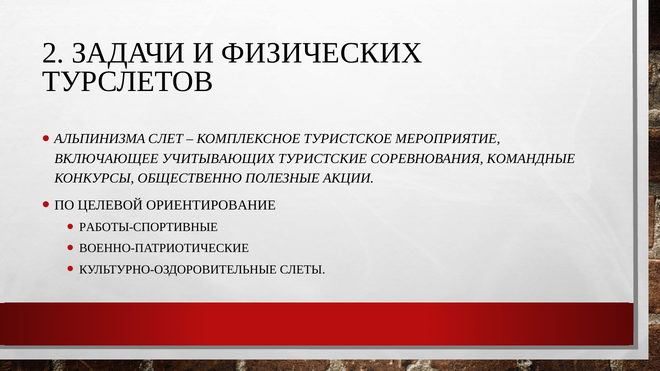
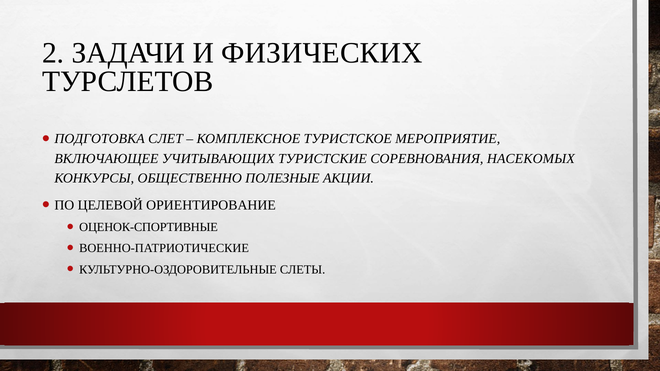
АЛЬПИНИЗМА: АЛЬПИНИЗМА -> ПОДГОТОВКА (100, 139)
КОМАНДНЫЕ: КОМАНДНЫЕ -> НАСЕКОМЫХ (531, 159)
РАБОТЫ-СПОРТИВНЫЕ: РАБОТЫ-СПОРТИВНЫЕ -> ОЦЕНОК-СПОРТИВНЫЕ (149, 227)
